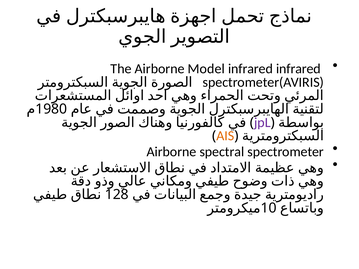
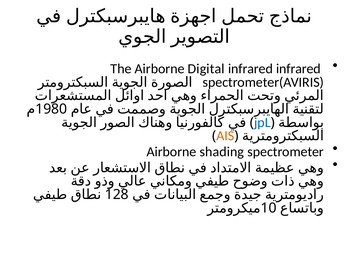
Model: Model -> Digital (206, 69)
jpL colour: purple -> blue (262, 123)
spectral: spectral -> shading (222, 152)
